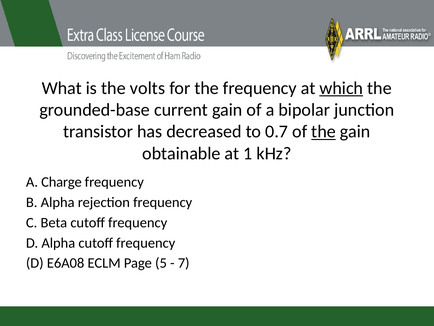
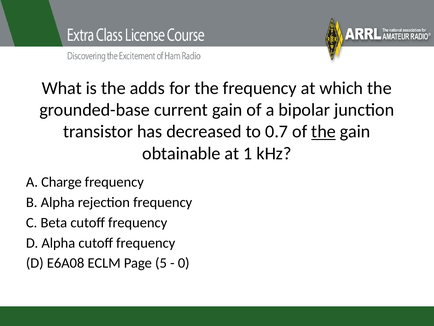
volts: volts -> adds (147, 88)
which underline: present -> none (341, 88)
7: 7 -> 0 (184, 263)
